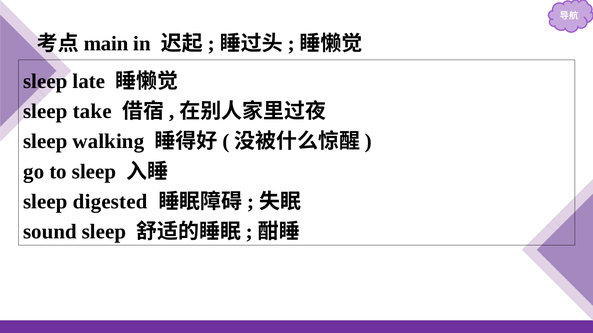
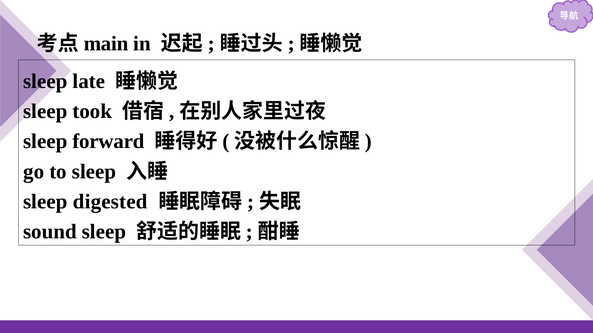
take: take -> took (92, 112)
walking: walking -> forward (109, 142)
